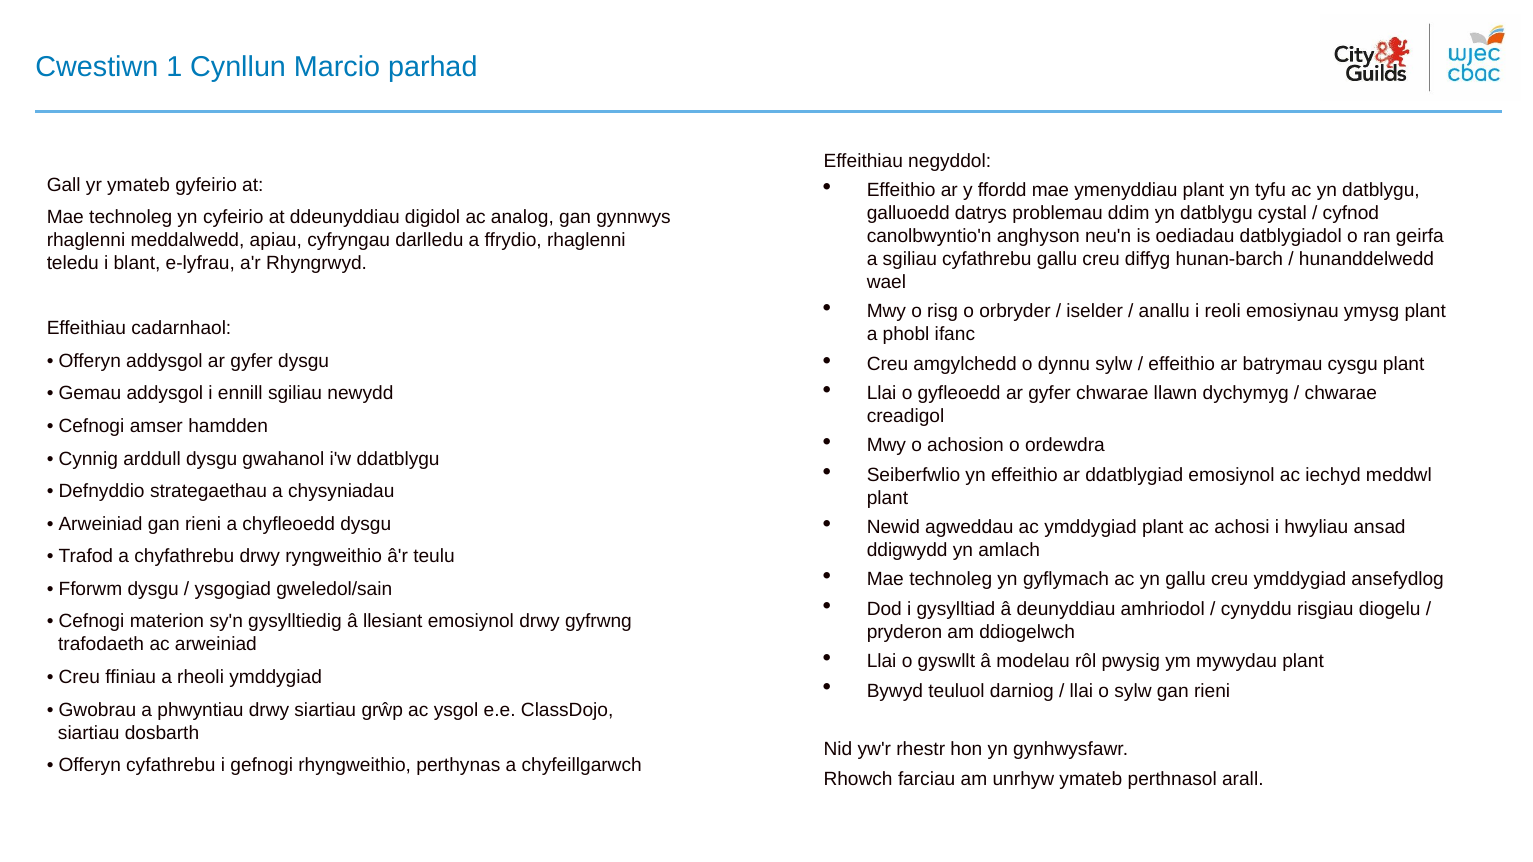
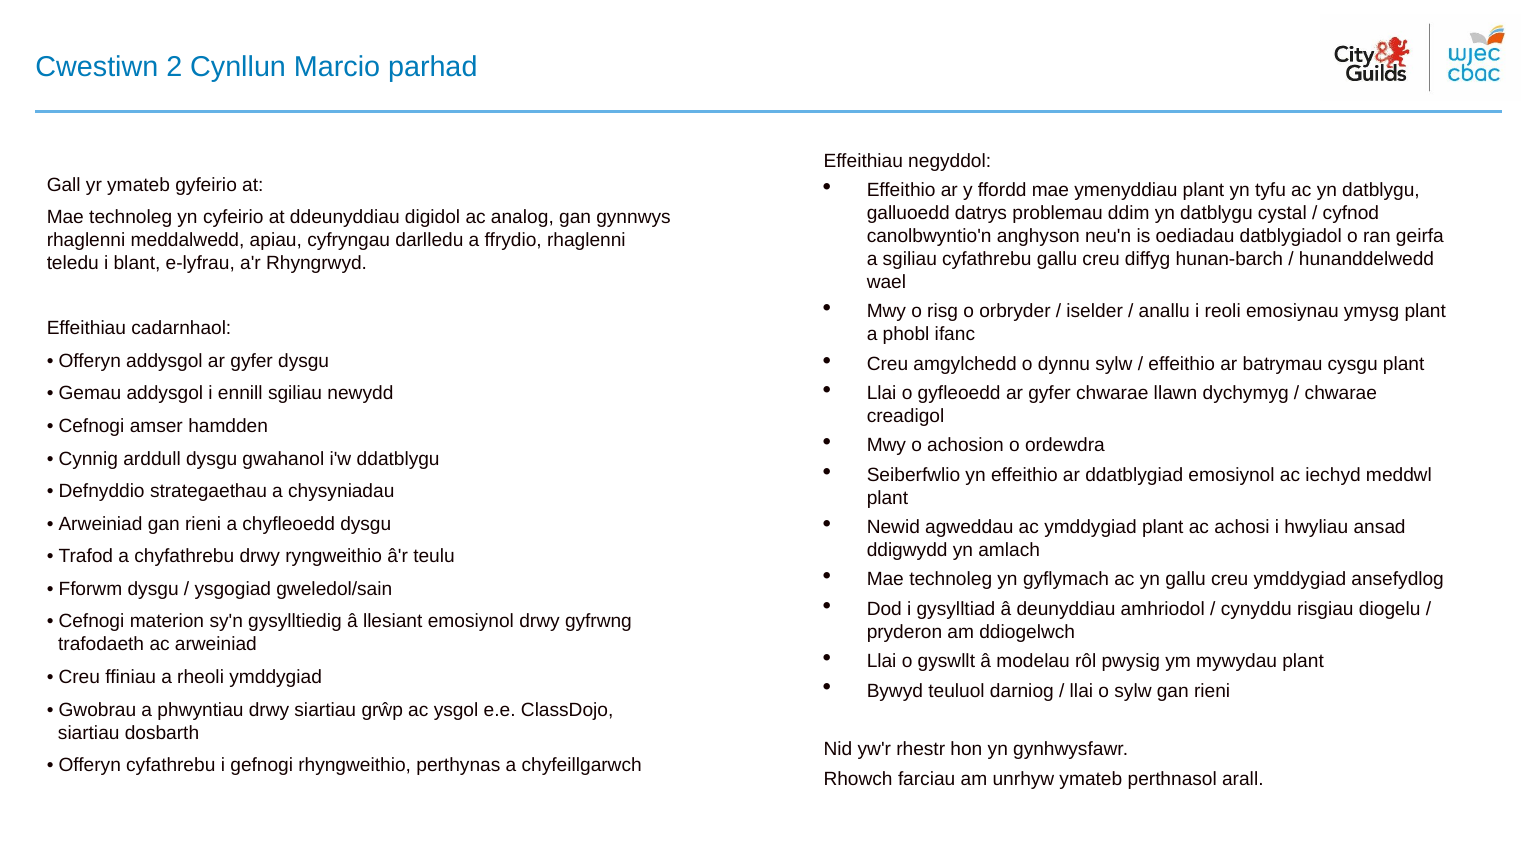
1: 1 -> 2 (174, 67)
